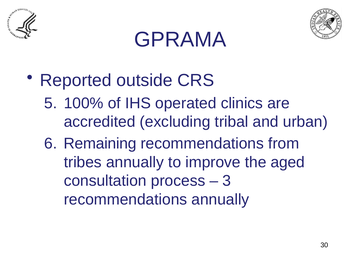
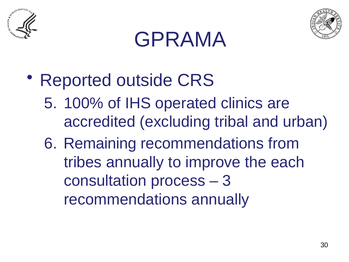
aged: aged -> each (288, 162)
